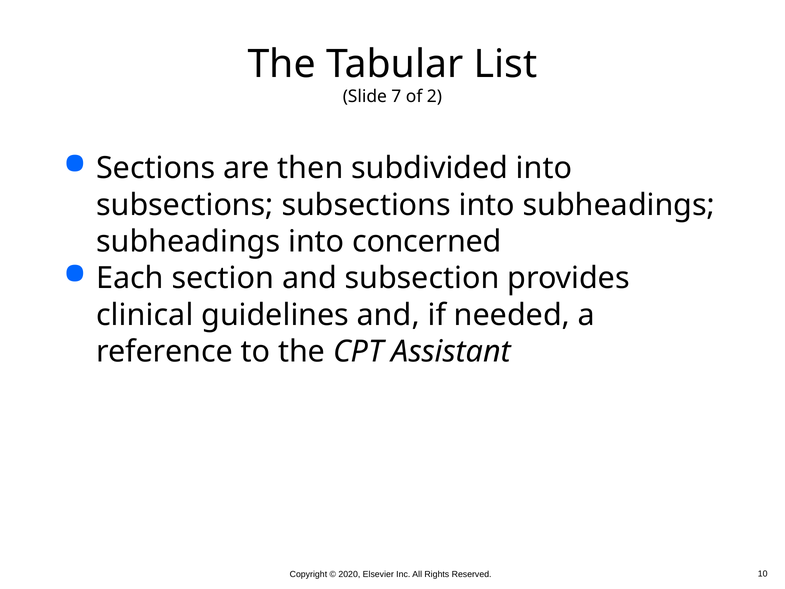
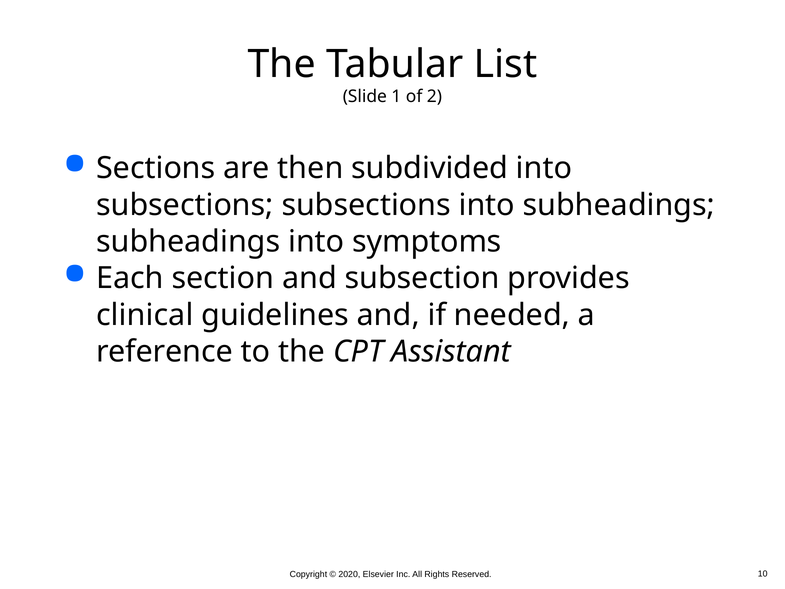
7: 7 -> 1 (396, 97)
concerned: concerned -> symptoms (427, 242)
